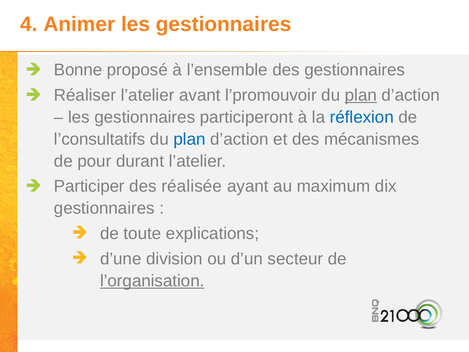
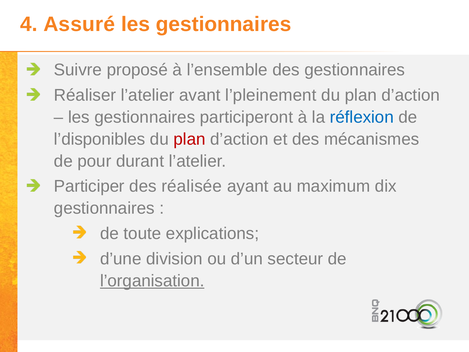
Animer: Animer -> Assuré (79, 24)
Bonne: Bonne -> Suivre (78, 70)
l’promouvoir: l’promouvoir -> l’pleinement (271, 95)
plan underline: present -> none (361, 95)
l’consultatifs: l’consultatifs -> l’disponibles (100, 139)
plan colour: blue -> red (190, 139)
